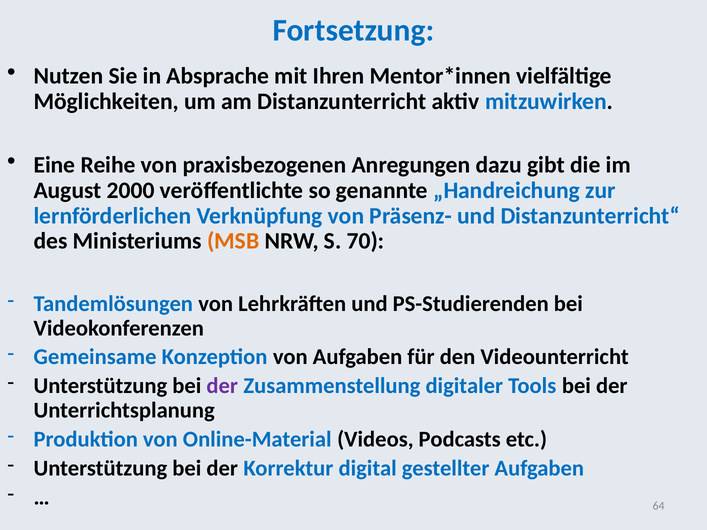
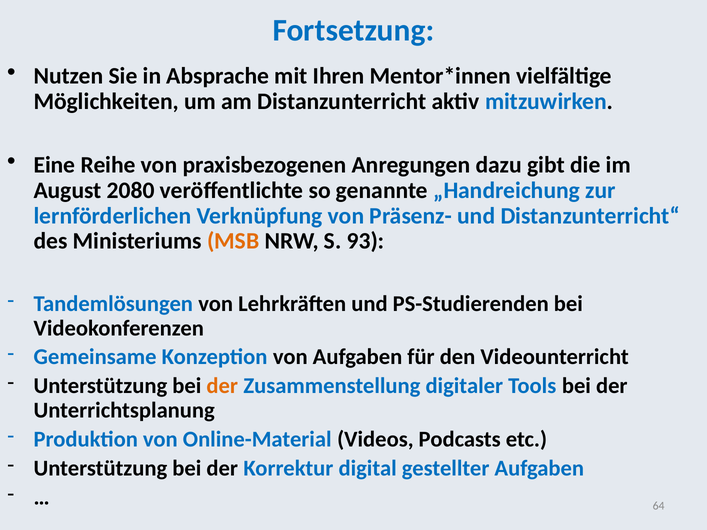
2000: 2000 -> 2080 (131, 190)
70: 70 -> 93 (366, 241)
der colour: purple -> orange (222, 386)
